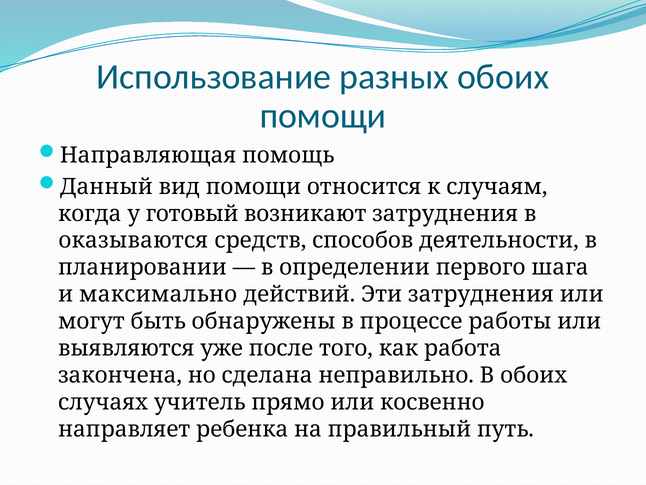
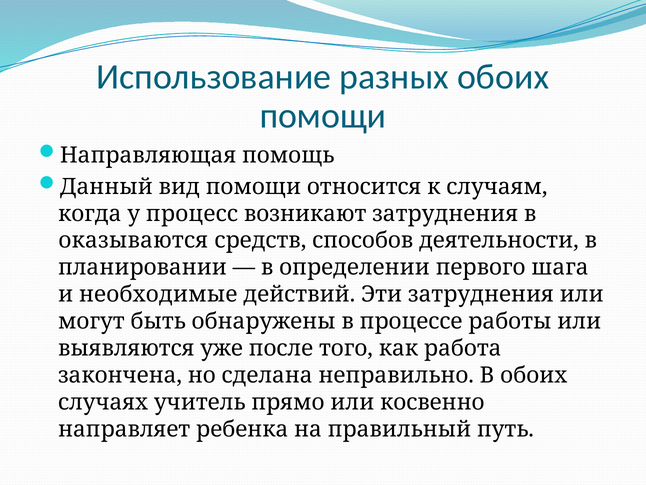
готовый: готовый -> процесс (192, 213)
максимально: максимально -> необходимые (158, 294)
